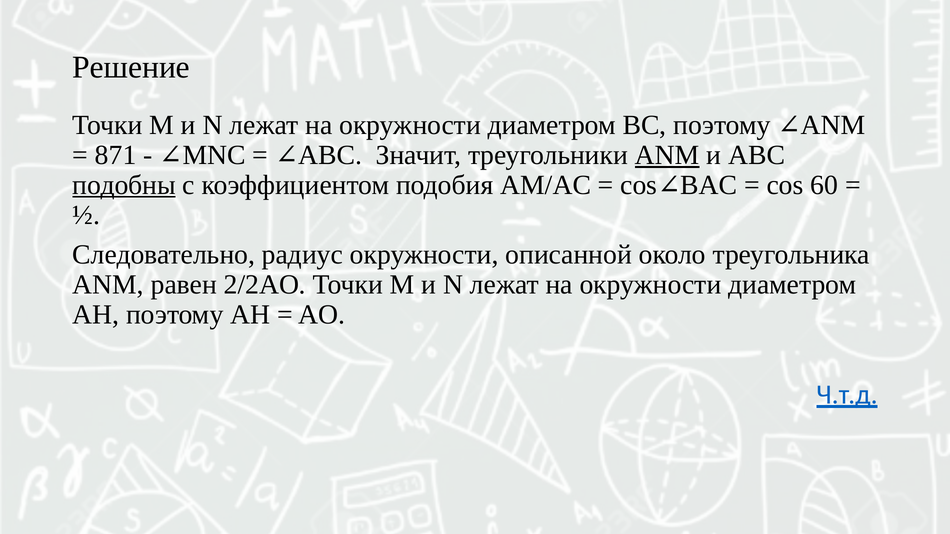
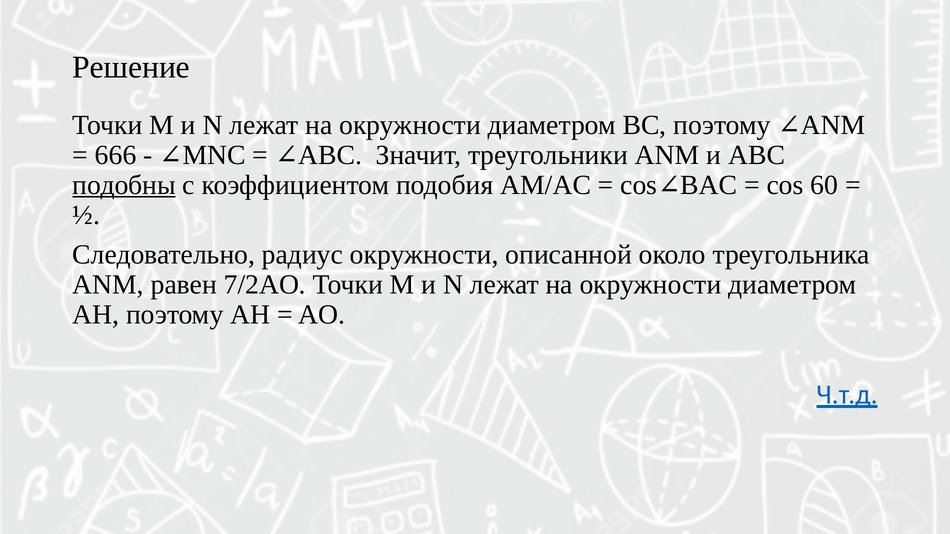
871: 871 -> 666 (116, 155)
ANM underline: present -> none (667, 155)
2/2AO: 2/2AO -> 7/2AO (265, 285)
